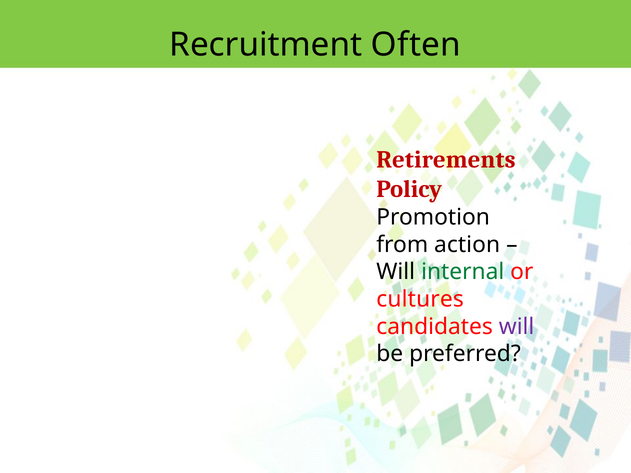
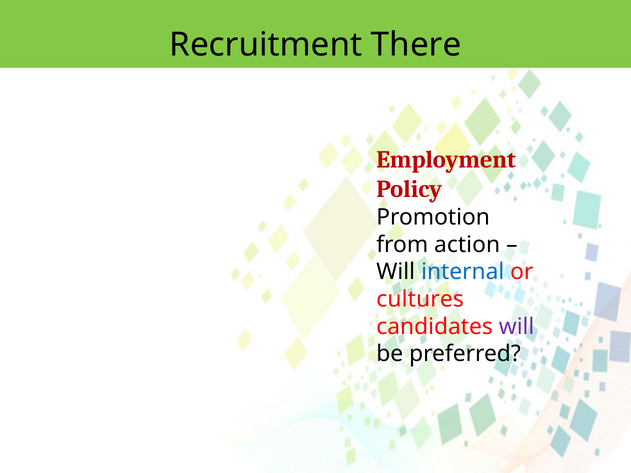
Often: Often -> There (416, 45)
Retirements: Retirements -> Employment (446, 160)
internal colour: green -> blue (463, 272)
